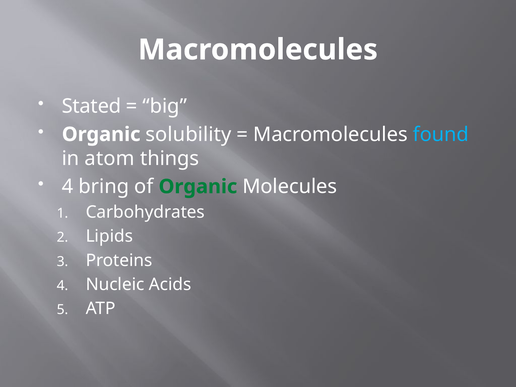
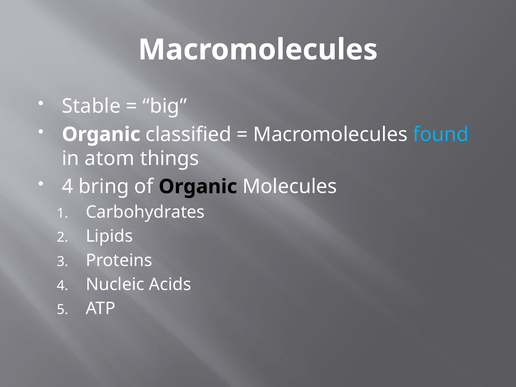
Stated: Stated -> Stable (91, 106)
solubility: solubility -> classified (189, 134)
Organic colour: green -> black (198, 187)
